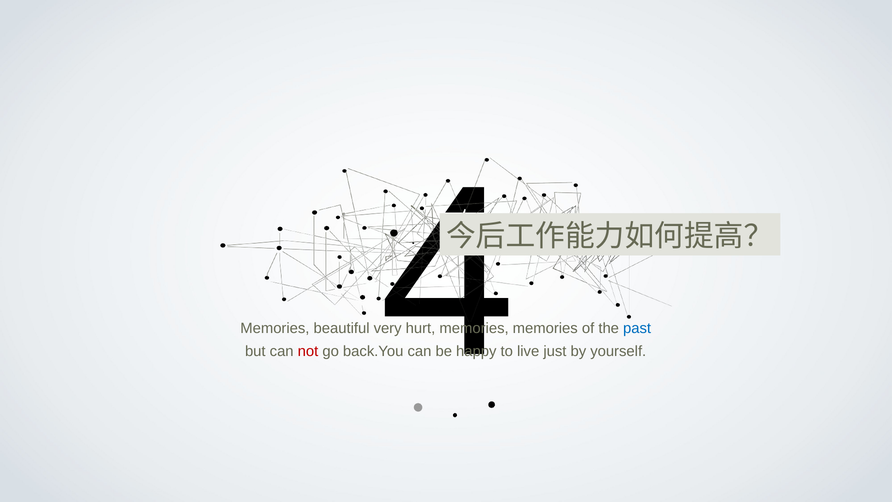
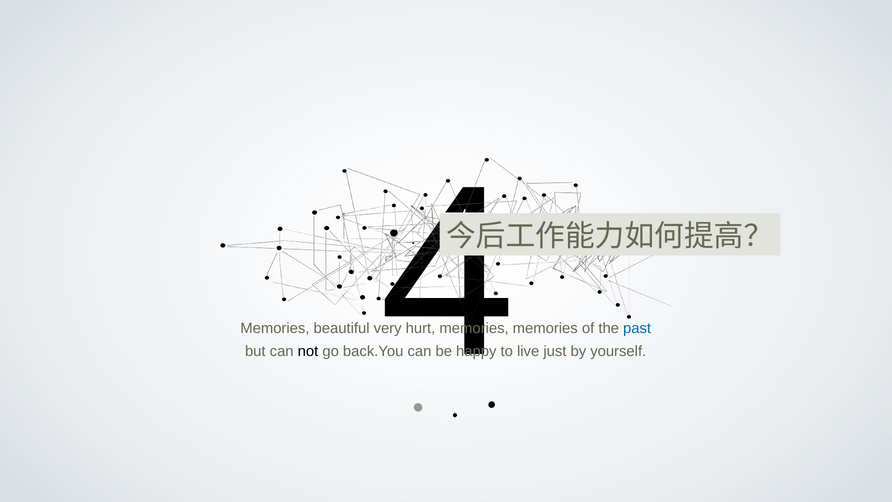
not colour: red -> black (308, 351)
